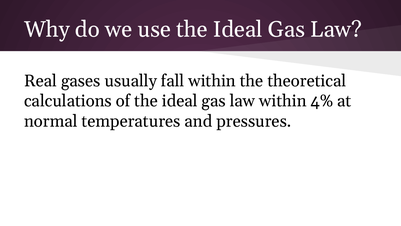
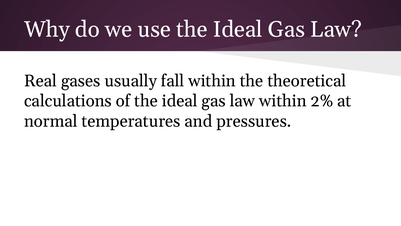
4%: 4% -> 2% (322, 101)
